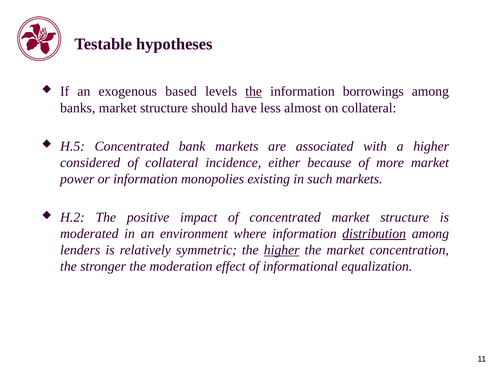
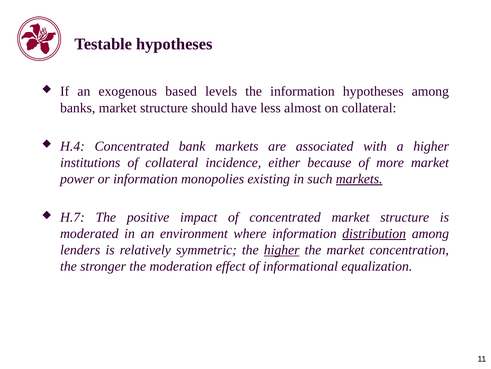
the underline: present -> none (254, 91)
information borrowings: borrowings -> hypotheses (373, 91)
H.5: H.5 -> H.4 (72, 146)
considered: considered -> institutions (90, 162)
markets underline: none -> present (359, 179)
H.2: H.2 -> H.7 (72, 217)
